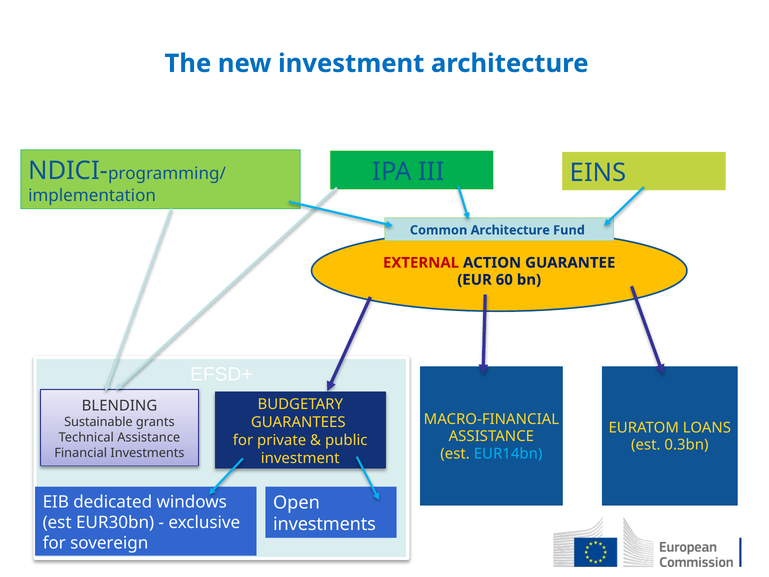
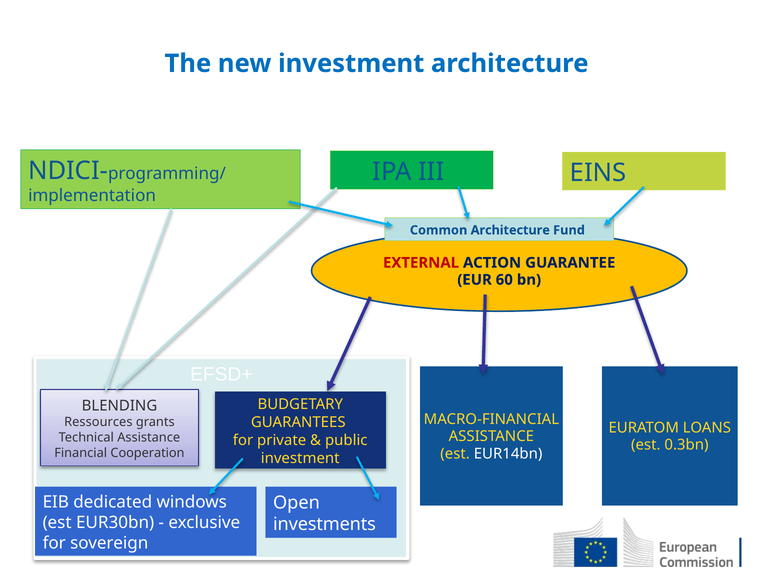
Sustainable: Sustainable -> Ressources (98, 422)
Financial Investments: Investments -> Cooperation (148, 453)
EUR14bn colour: light blue -> white (508, 453)
